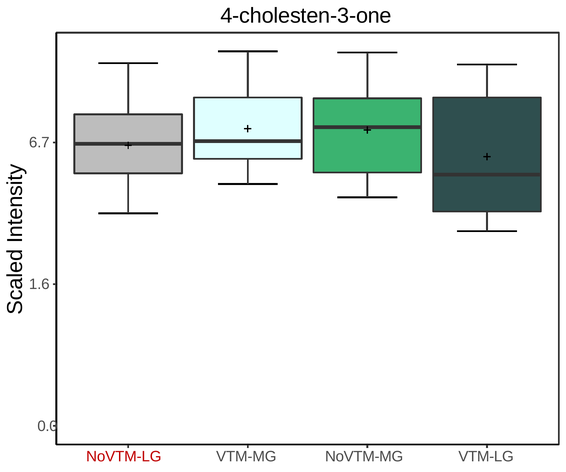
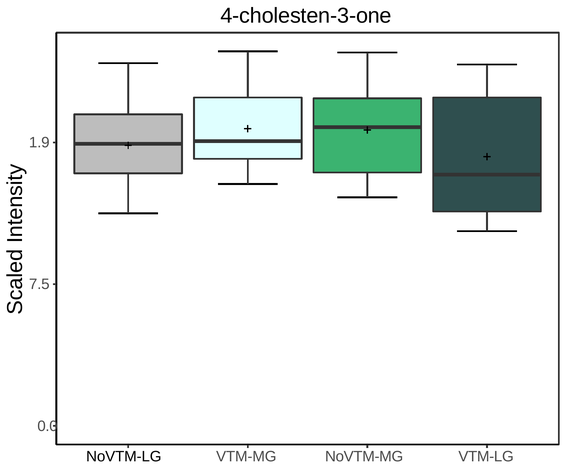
6.7: 6.7 -> 1.9 (39, 143)
1.6: 1.6 -> 7.5 (39, 284)
NoVTM-LG colour: red -> black (124, 456)
